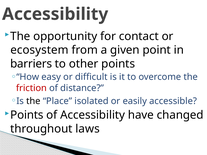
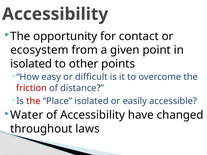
barriers: barriers -> isolated (31, 64)
the colour: black -> red (33, 101)
Points: Points -> Water (27, 115)
